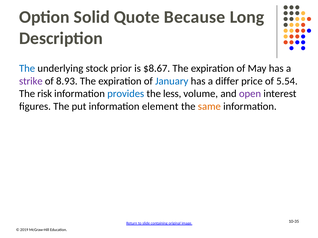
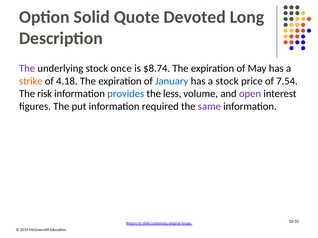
Because: Because -> Devoted (195, 17)
The colour: blue -> purple (27, 68)
prior: prior -> once (121, 68)
$8.67: $8.67 -> $8.74 (157, 68)
strike colour: purple -> orange (31, 81)
8.93: 8.93 -> 4.18 (67, 81)
a differ: differ -> stock (227, 81)
5.54: 5.54 -> 7.54 (287, 81)
element: element -> required (160, 107)
same colour: orange -> purple (209, 107)
